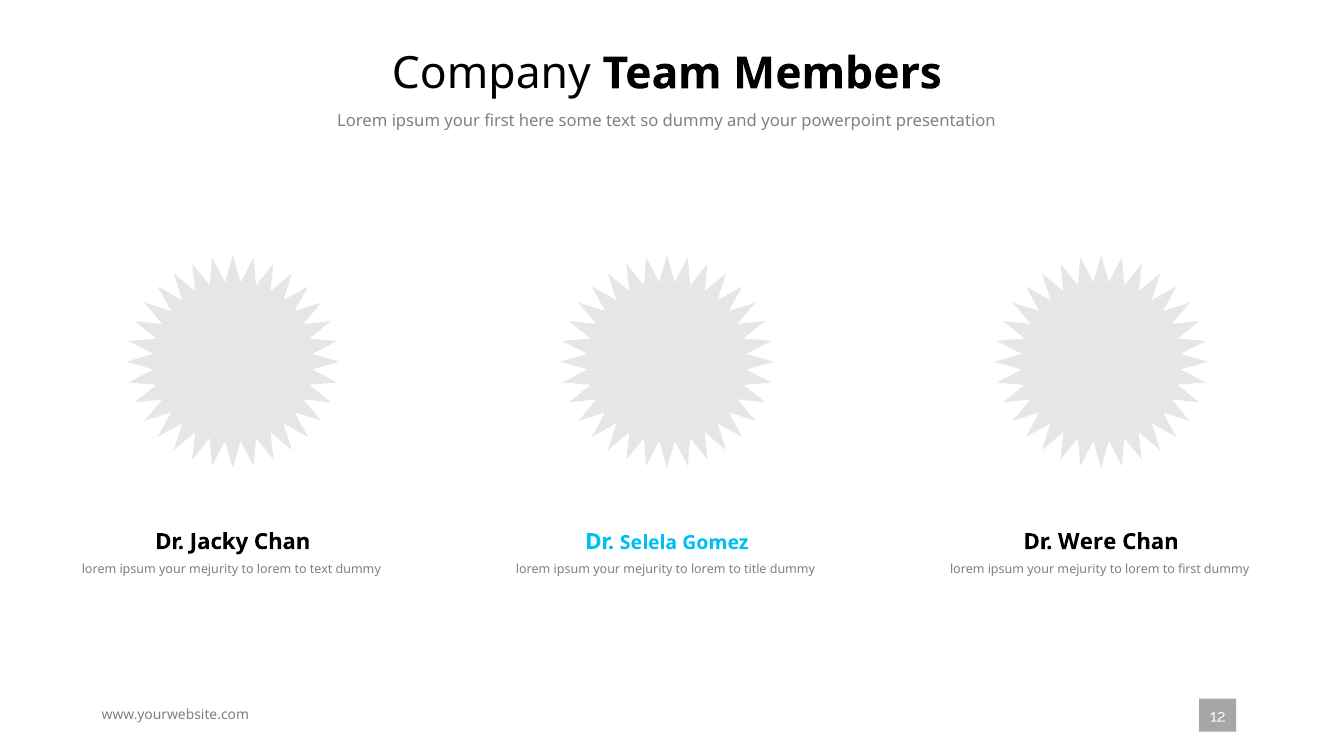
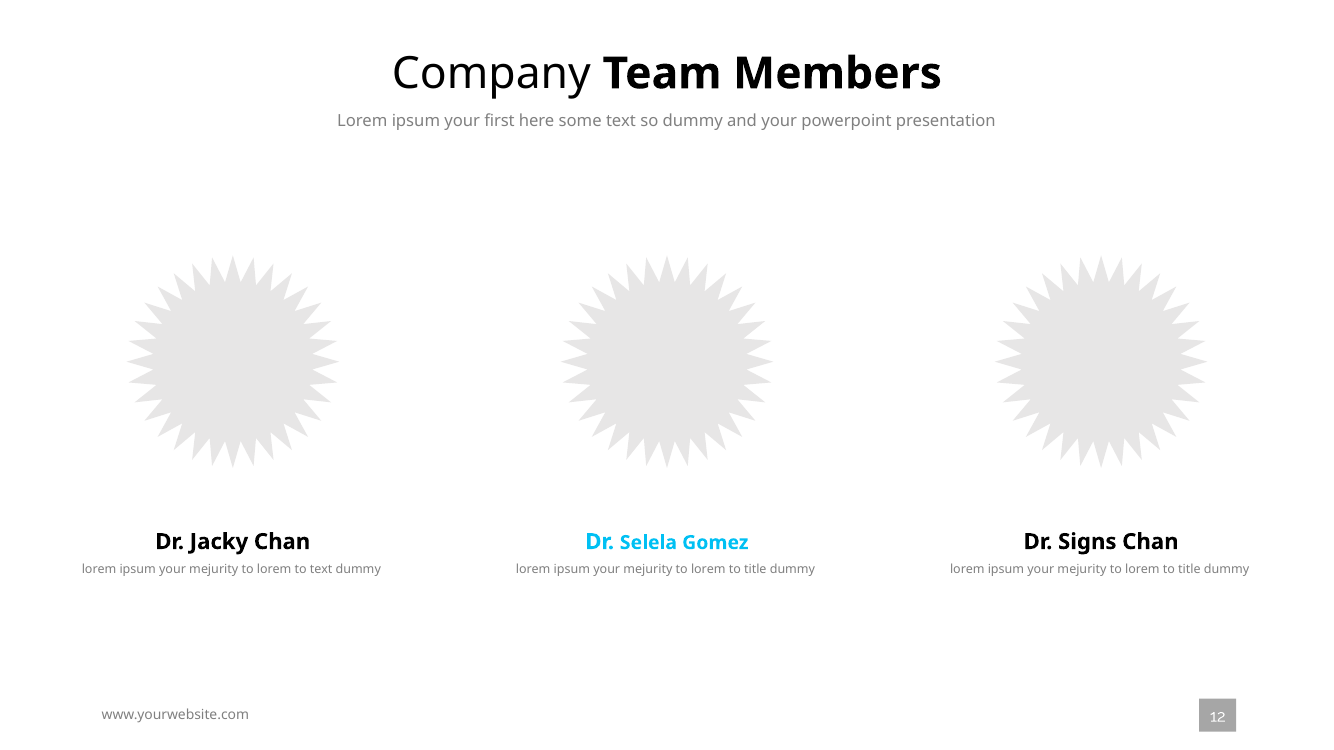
Were: Were -> Signs (1087, 542)
first: first -> title (1189, 570)
